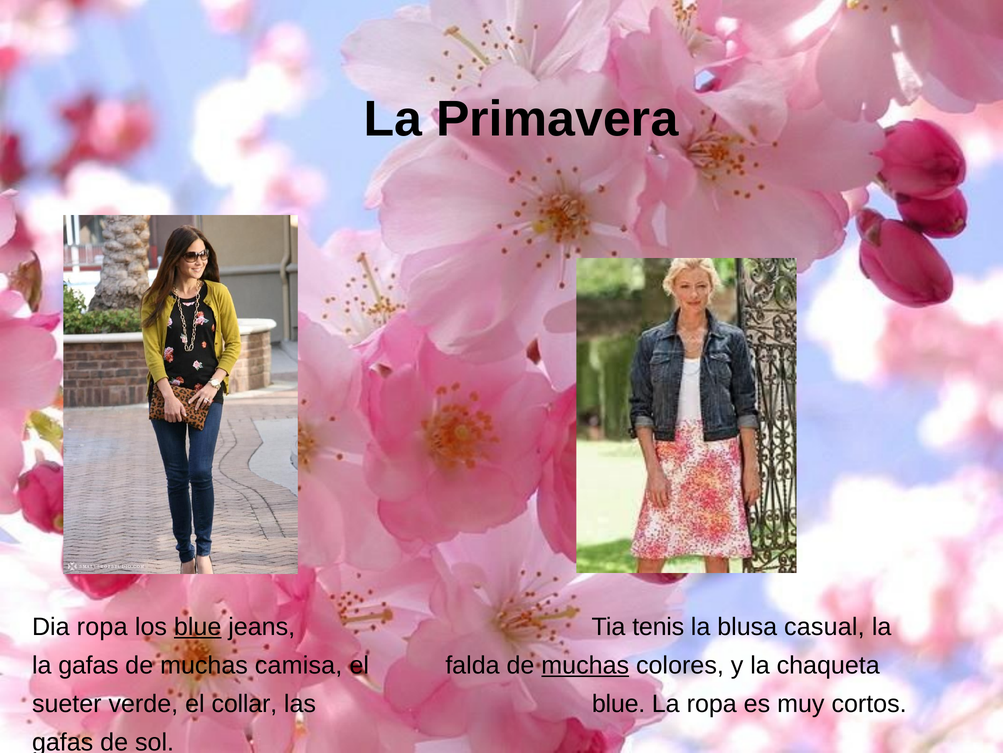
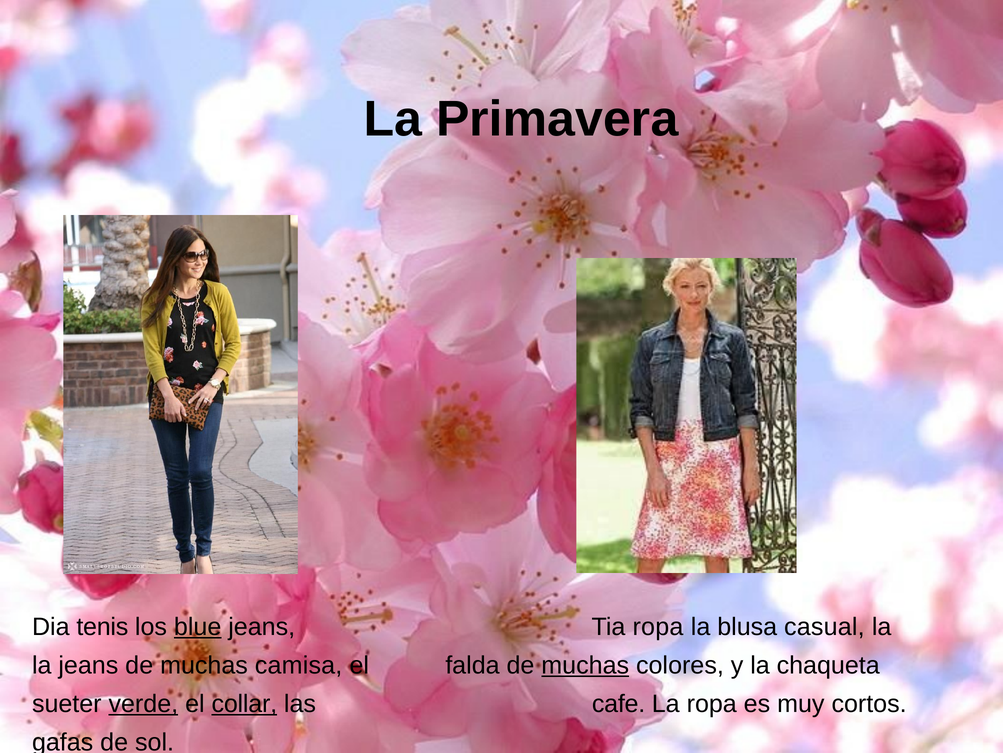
Dia ropa: ropa -> tenis (102, 627)
Tia tenis: tenis -> ropa (658, 627)
la gafas: gafas -> jeans (88, 665)
verde underline: none -> present (143, 704)
collar underline: none -> present (244, 704)
las blue: blue -> cafe (619, 704)
